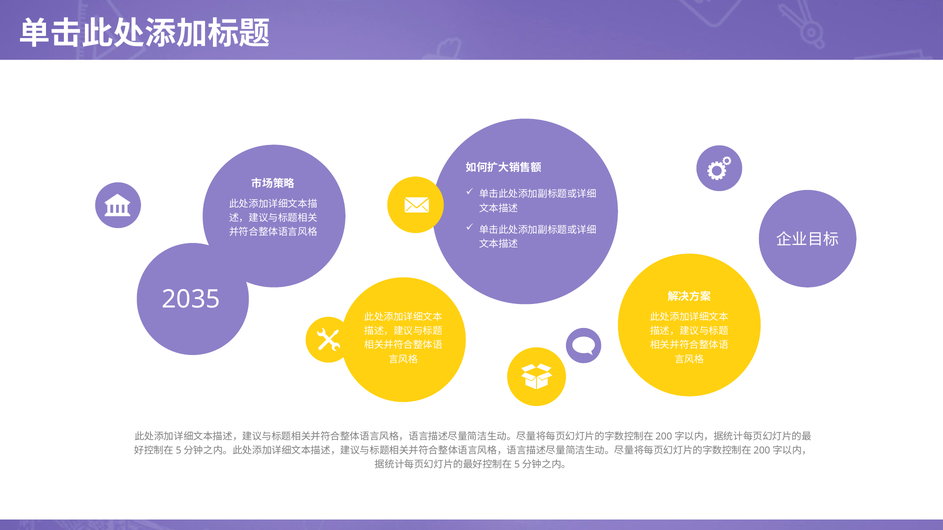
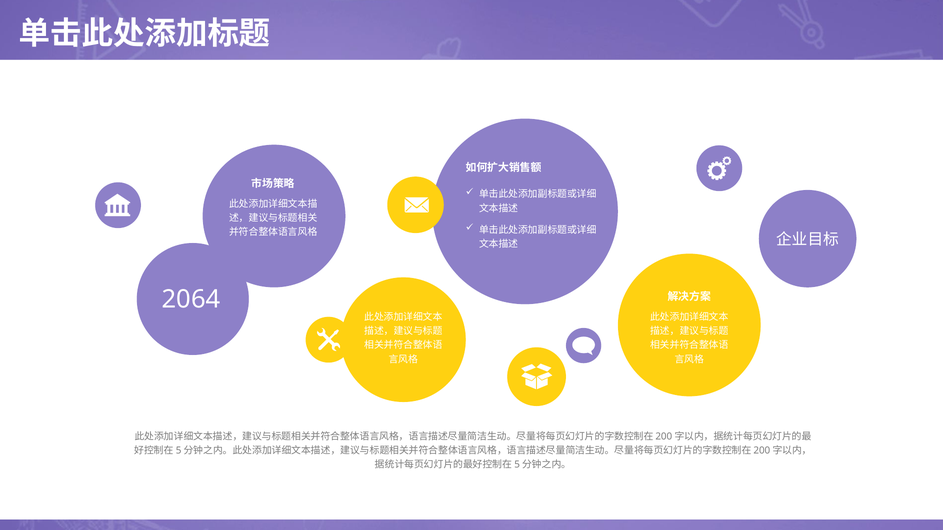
2035: 2035 -> 2064 (191, 300)
